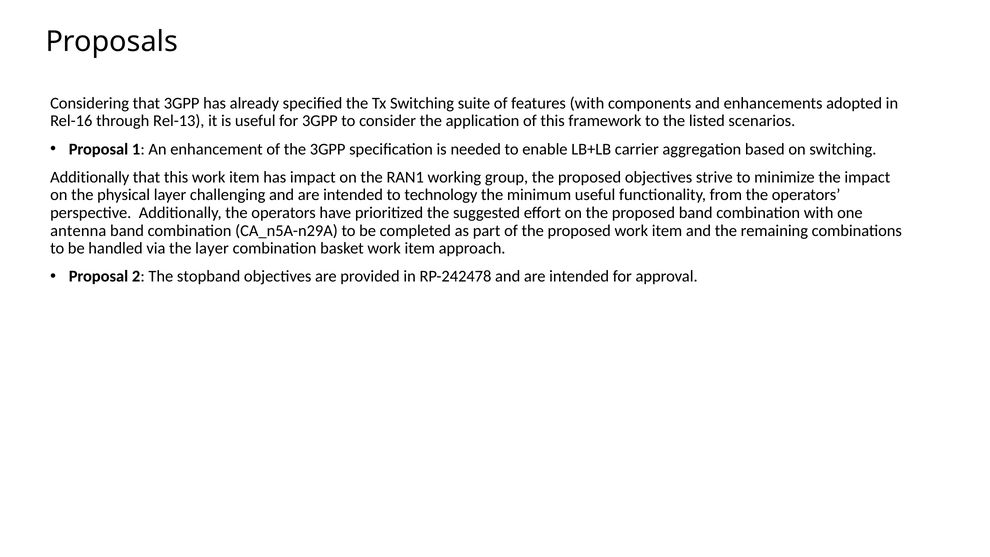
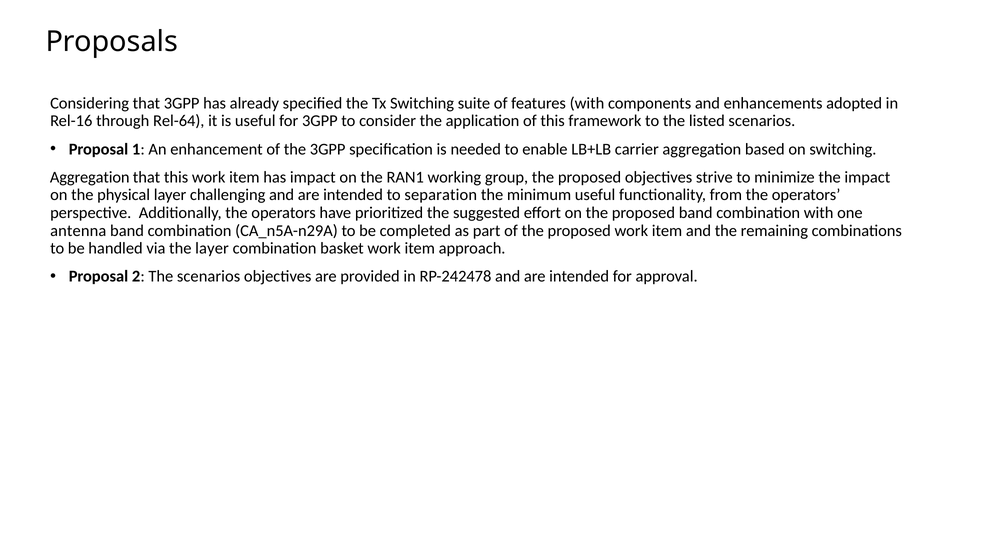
Rel-13: Rel-13 -> Rel-64 (179, 121)
Additionally: Additionally -> Aggregation (90, 177)
technology: technology -> separation (441, 195)
The stopband: stopband -> scenarios (209, 276)
